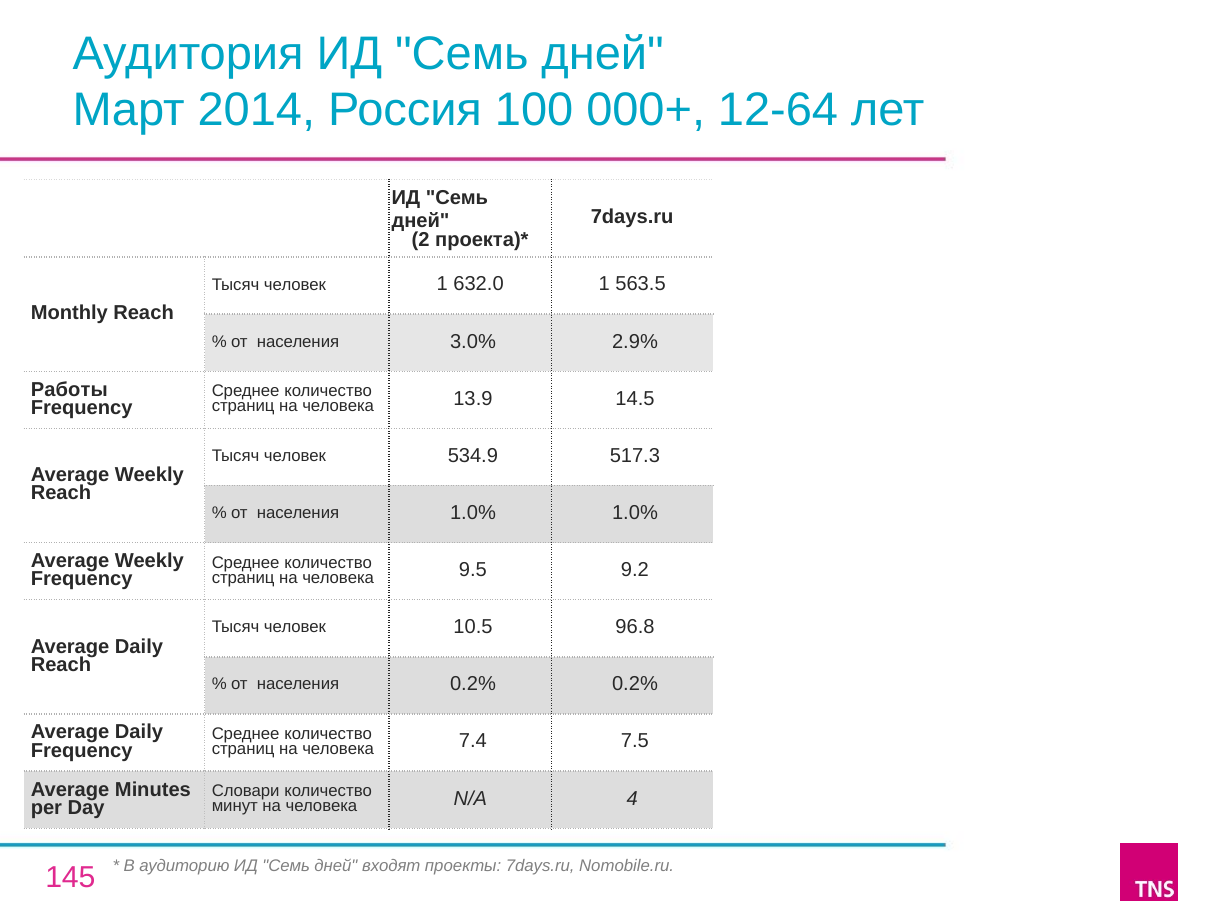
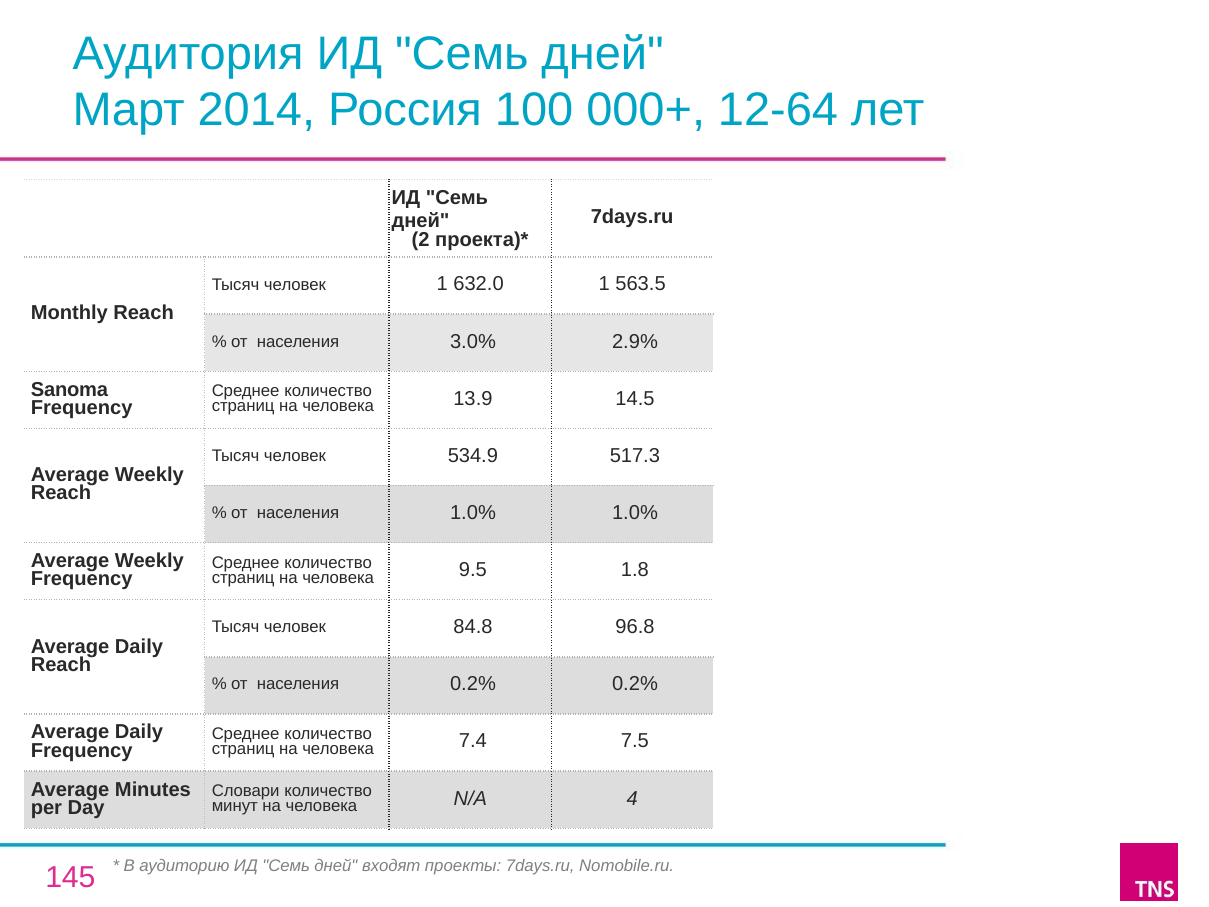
Работы: Работы -> Sanoma (69, 389)
9.2: 9.2 -> 1.8 (635, 570)
10.5: 10.5 -> 84.8 (473, 627)
